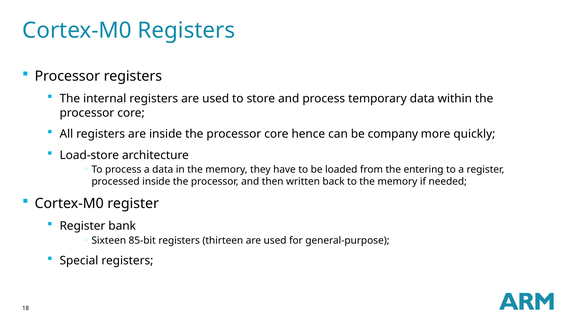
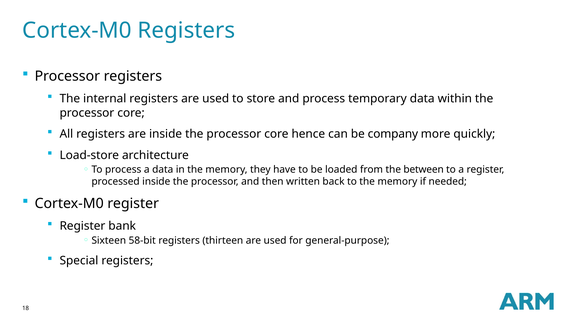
entering: entering -> between (424, 170)
85-bit: 85-bit -> 58-bit (142, 241)
